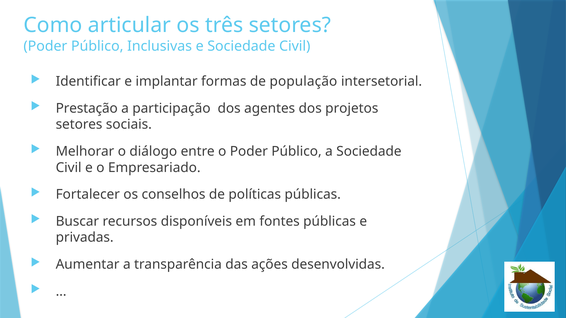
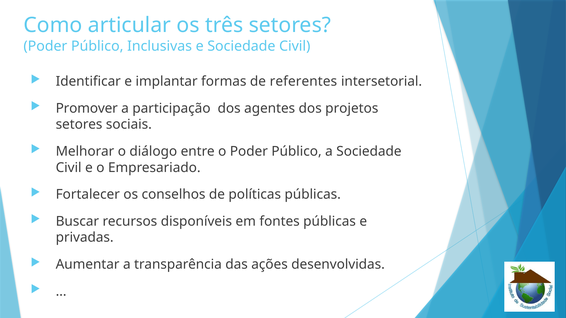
população: população -> referentes (303, 82)
Prestação: Prestação -> Promover (87, 108)
